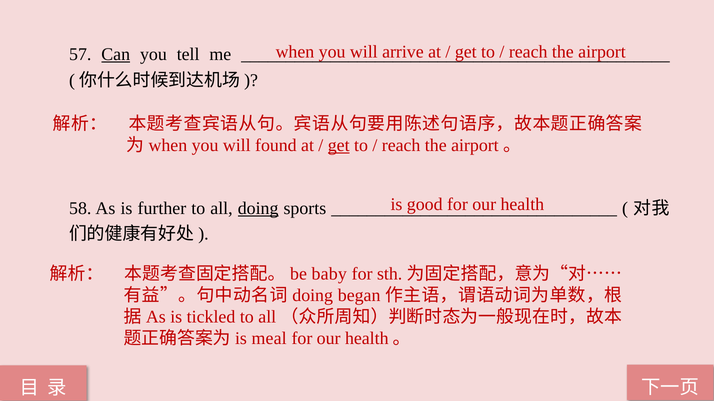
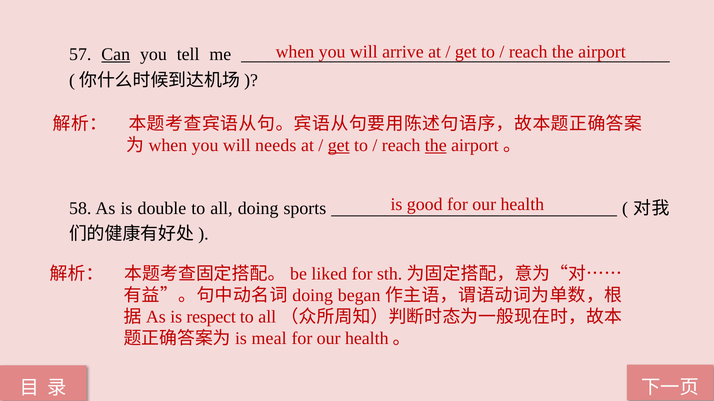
found: found -> needs (276, 146)
the underline: none -> present (436, 146)
further: further -> double (162, 209)
doing underline: present -> none (258, 209)
baby: baby -> liked (329, 274)
tickled: tickled -> respect (211, 317)
